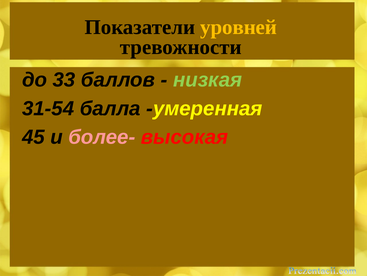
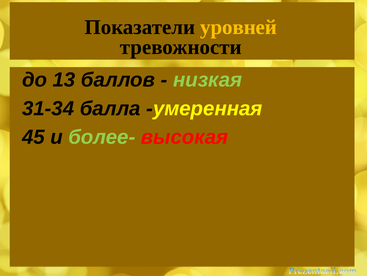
33: 33 -> 13 (64, 80)
31-54: 31-54 -> 31-34 (48, 108)
более- colour: pink -> light green (102, 137)
